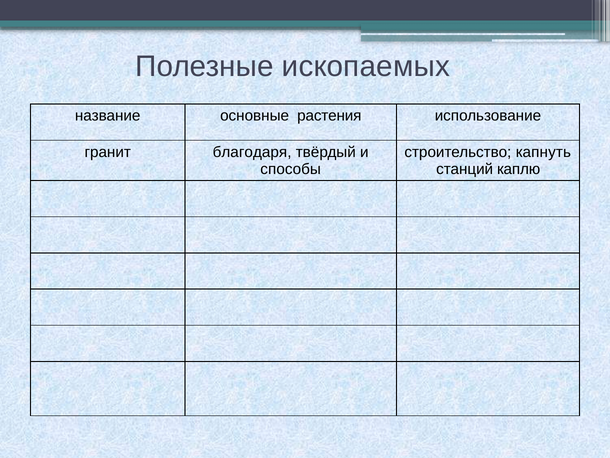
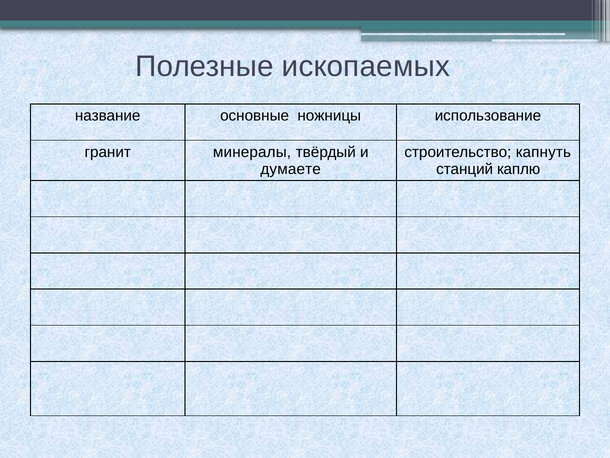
растения: растения -> ножницы (329, 116)
благодаря: благодаря -> минералы (252, 152)
способы: способы -> думаете (291, 169)
